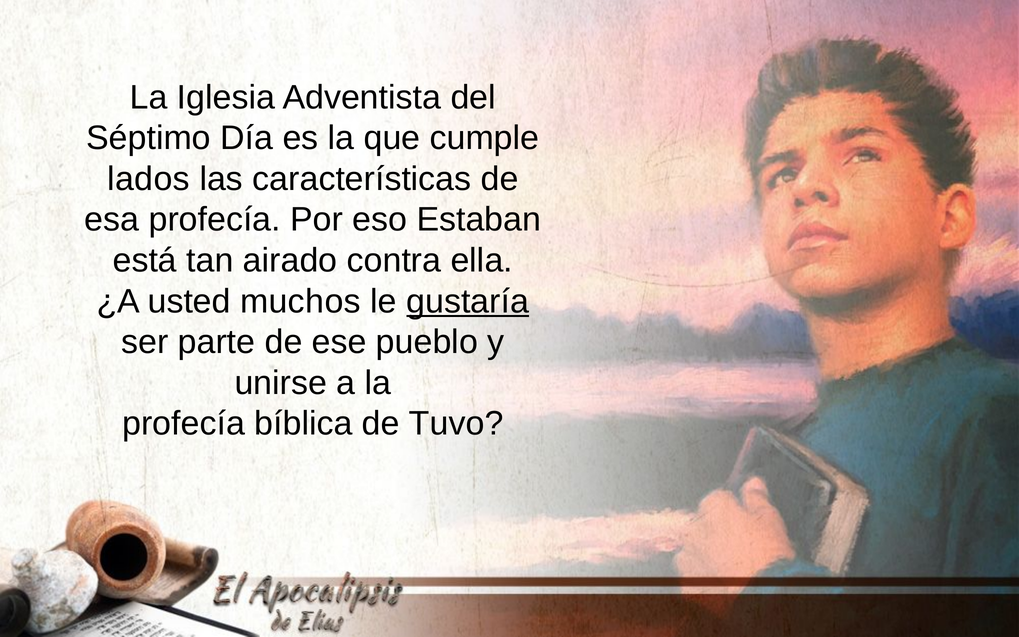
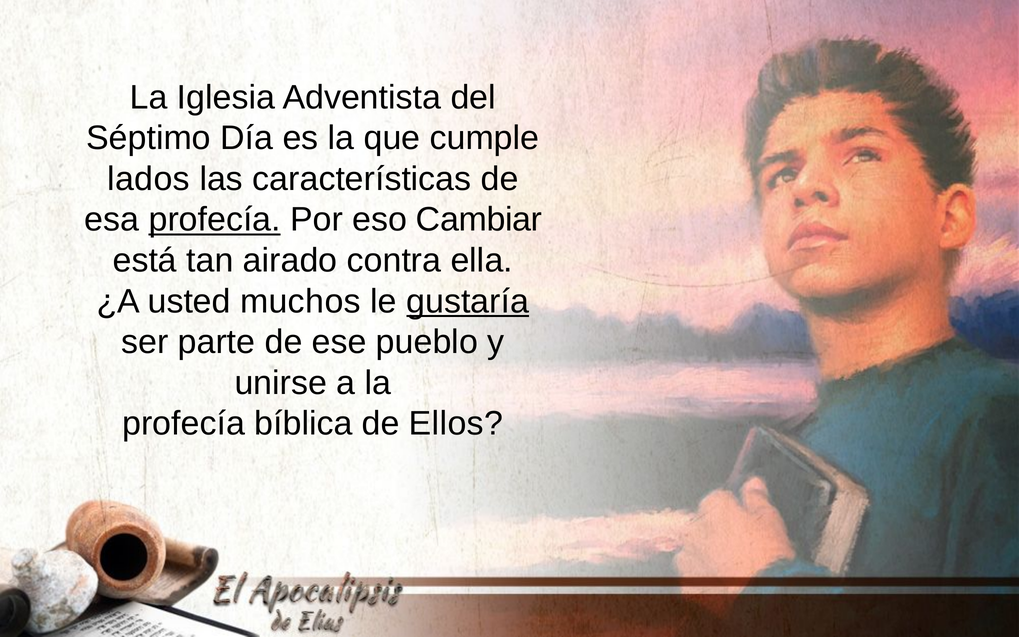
profecía underline: none -> present (215, 220)
Estaban: Estaban -> Cambiar (479, 220)
Tuvo: Tuvo -> Ellos (456, 424)
